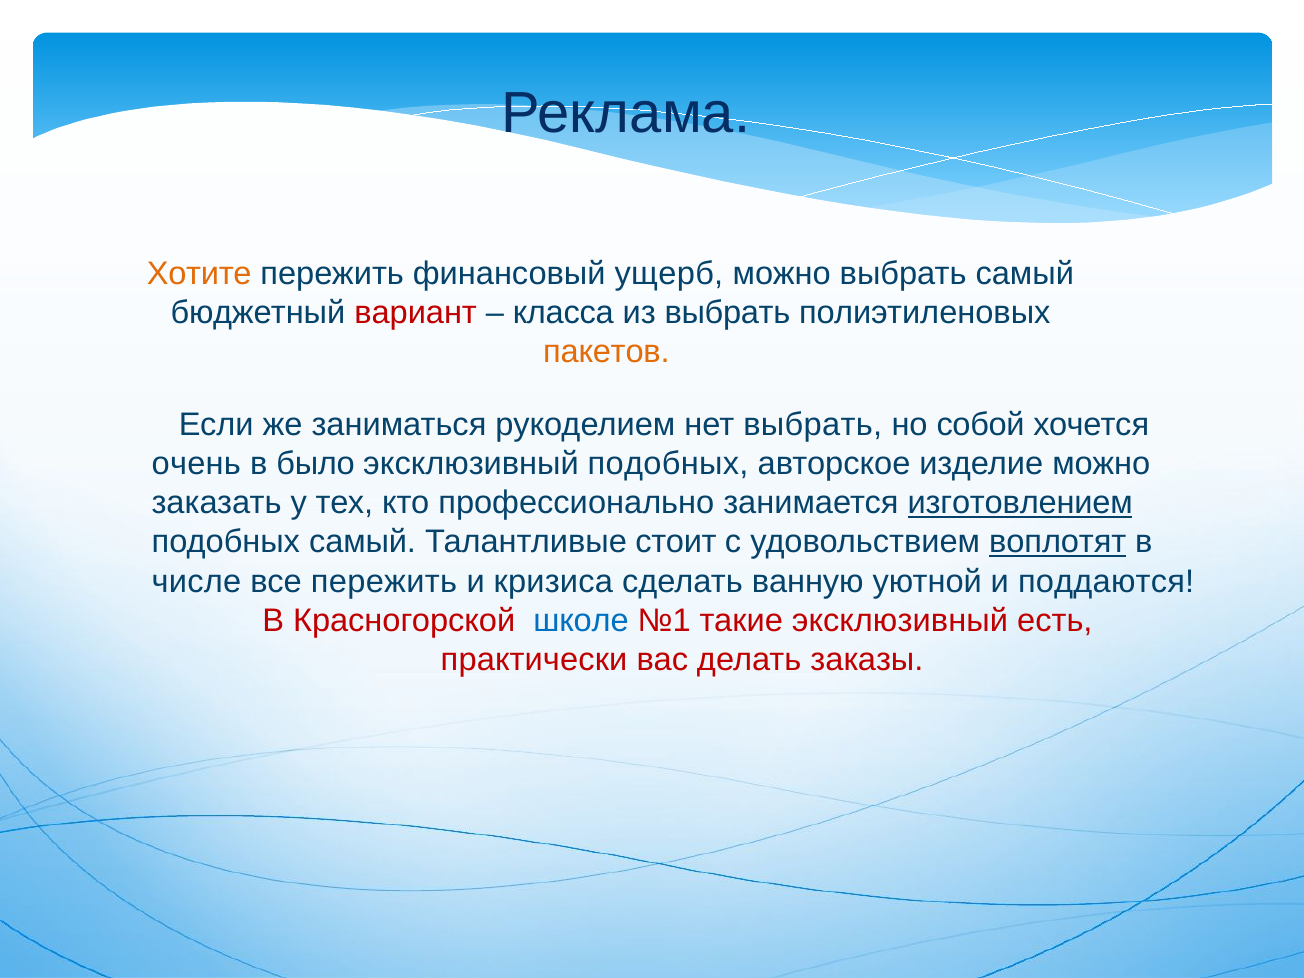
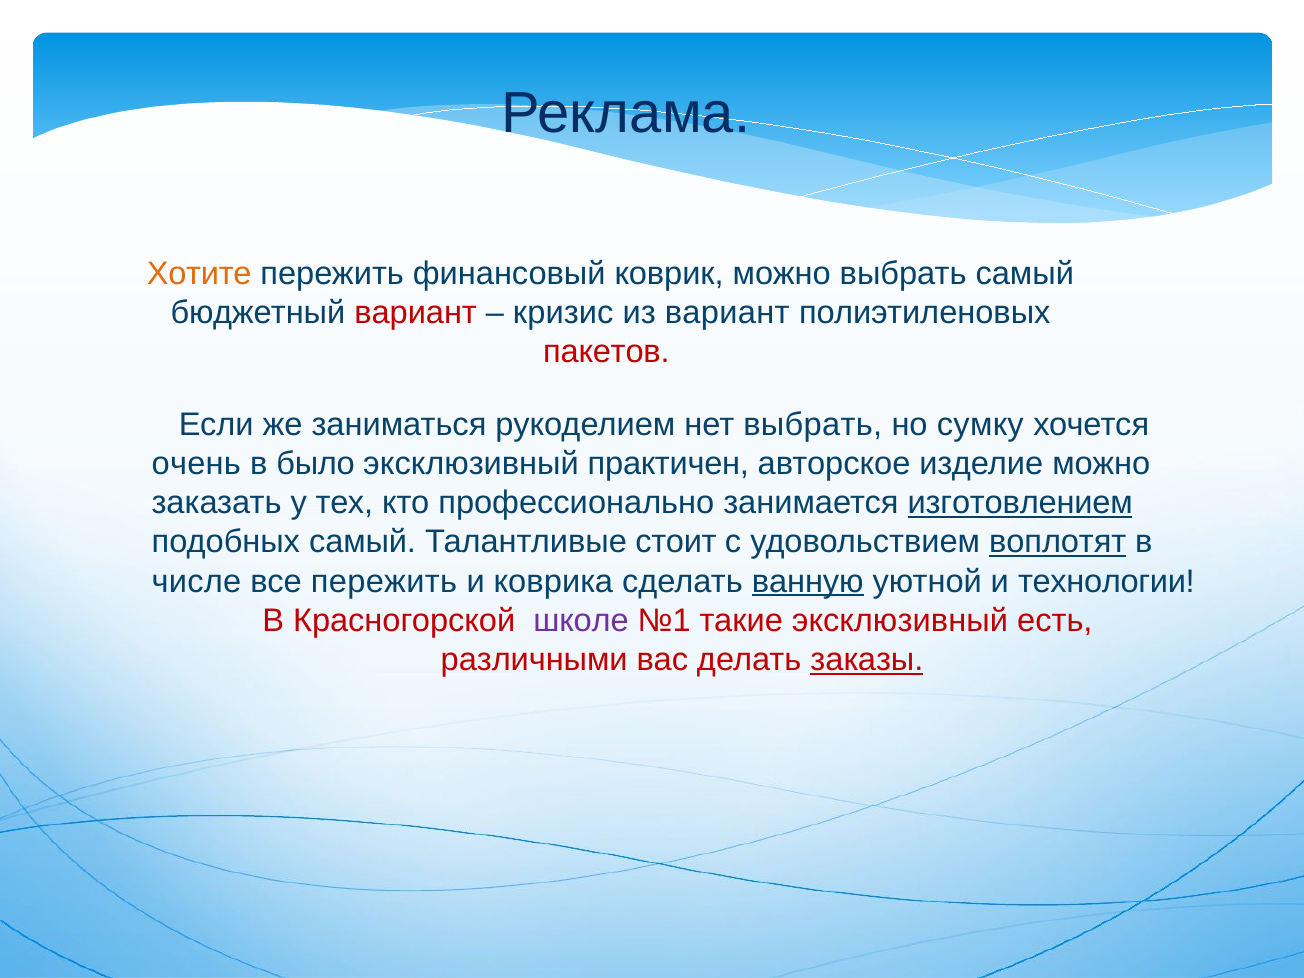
ущерб: ущерб -> коврик (669, 274)
класса: класса -> кризис (563, 313)
из выбрать: выбрать -> вариант (727, 313)
пакетов colour: orange -> red (606, 352)
собой: собой -> сумку (980, 425)
эксклюзивный подобных: подобных -> практичен (668, 464)
кризиса: кризиса -> коврика (553, 581)
ванную underline: none -> present (808, 581)
поддаются: поддаются -> технологии (1106, 581)
школе colour: blue -> purple (581, 620)
практически: практически -> различными (534, 660)
заказы underline: none -> present (867, 660)
